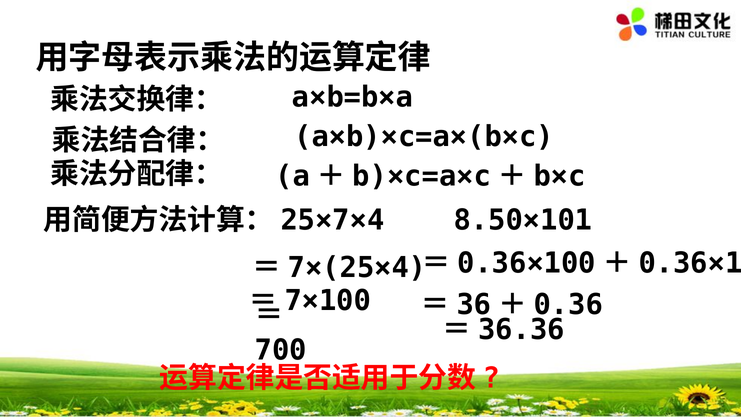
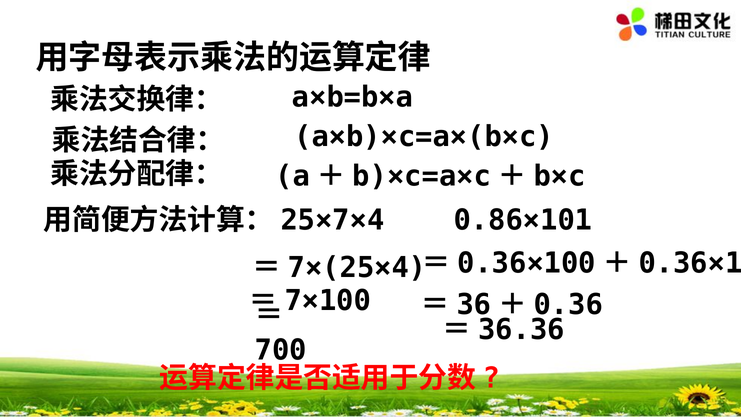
8.50×101: 8.50×101 -> 0.86×101 (523, 220)
